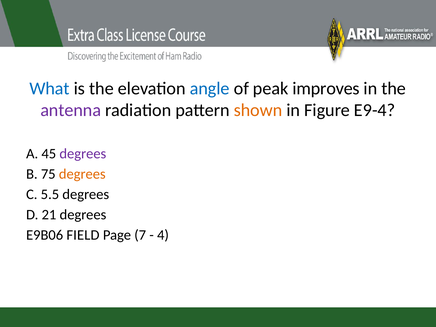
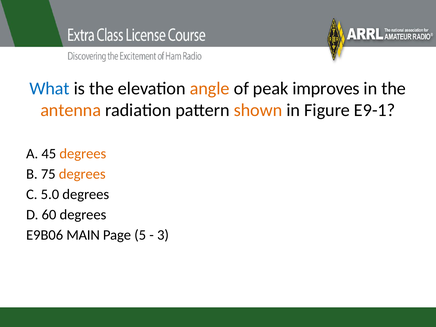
angle colour: blue -> orange (210, 88)
antenna colour: purple -> orange (71, 110)
E9-4: E9-4 -> E9-1 (375, 110)
degrees colour: purple -> orange (83, 154)
5.5: 5.5 -> 5.0 (50, 194)
21: 21 -> 60 (49, 215)
FIELD: FIELD -> MAIN (83, 235)
7: 7 -> 5 (140, 235)
4: 4 -> 3 (163, 235)
